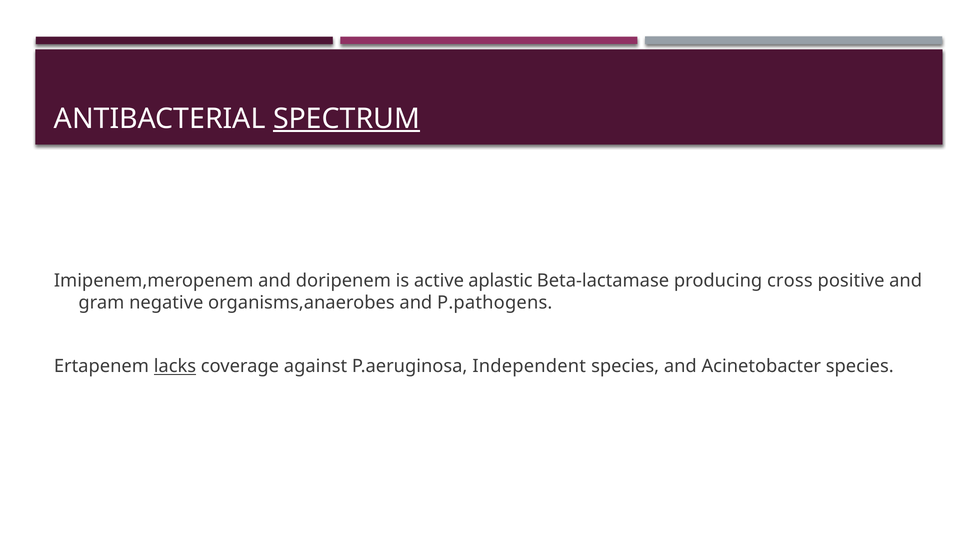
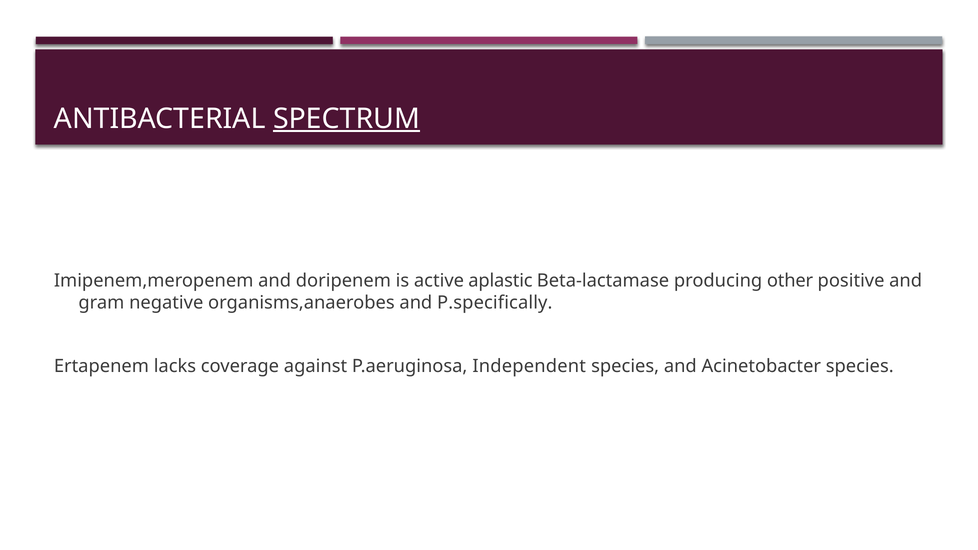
cross: cross -> other (790, 281)
P.pathogens: P.pathogens -> P.specifically (495, 303)
lacks underline: present -> none (175, 366)
